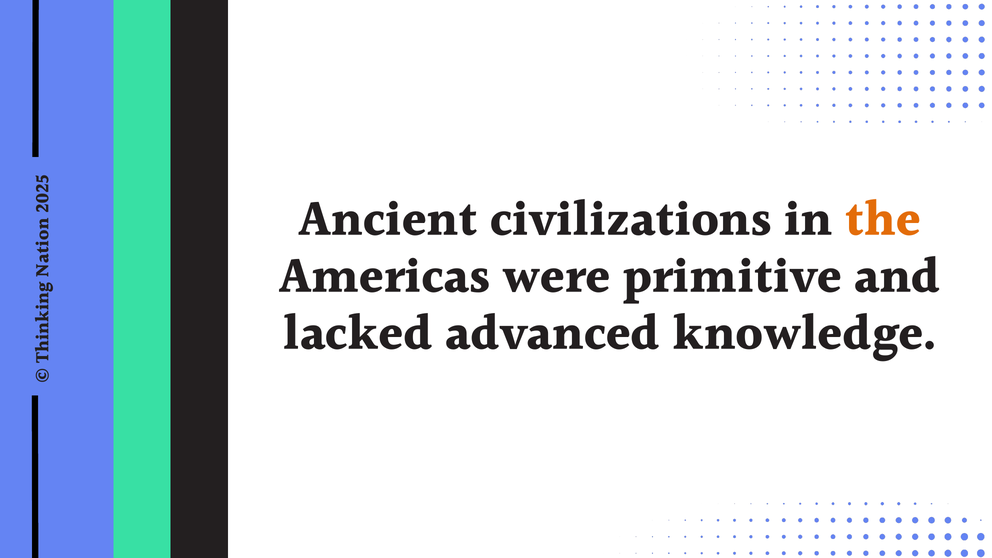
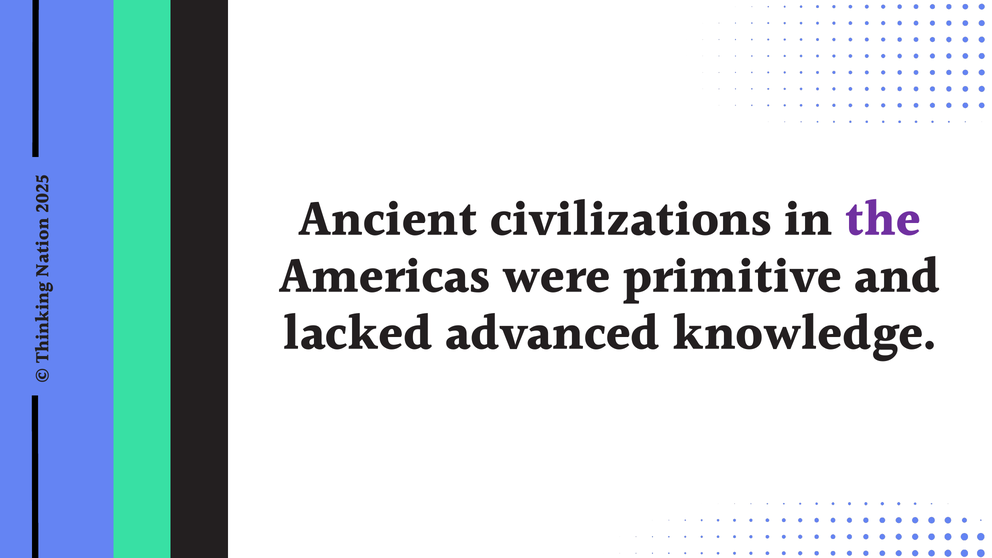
the colour: orange -> purple (883, 221)
